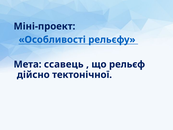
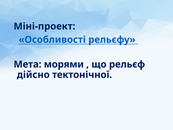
ссавець: ссавець -> морями (64, 64)
